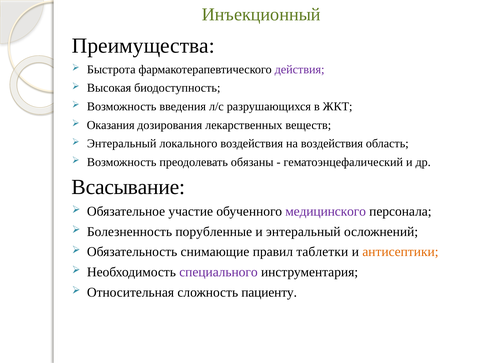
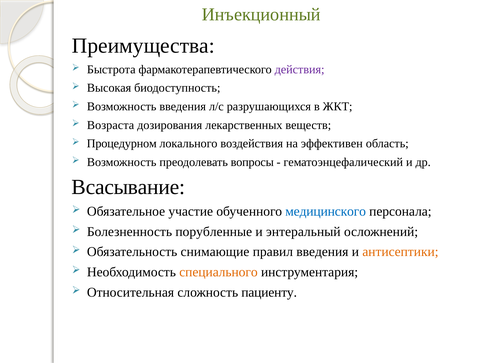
Оказания: Оказания -> Возраста (111, 125)
Энтеральный: Энтеральный -> Процедурном (122, 144)
на воздействия: воздействия -> эффективен (332, 144)
обязаны: обязаны -> вопросы (252, 162)
медицинского colour: purple -> blue (326, 212)
правил таблетки: таблетки -> введения (322, 252)
специального colour: purple -> orange (218, 272)
